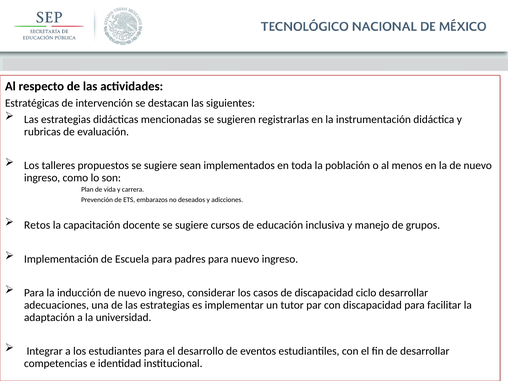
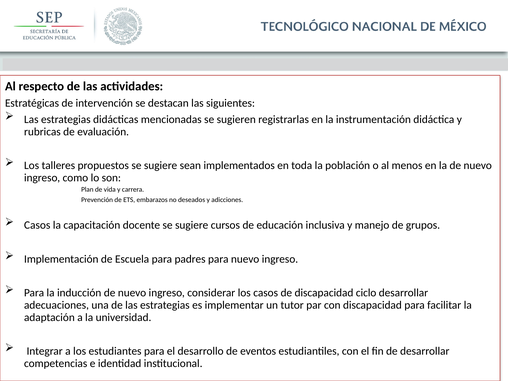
Retos: Retos -> Casos (37, 225)
